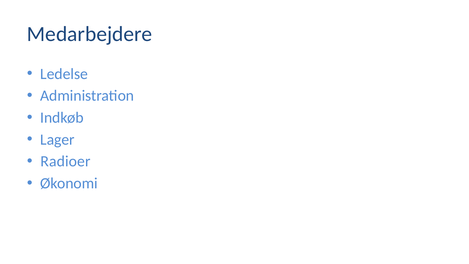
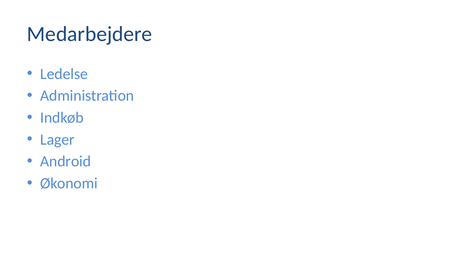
Radioer: Radioer -> Android (66, 161)
